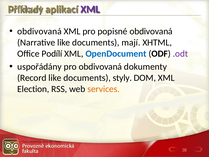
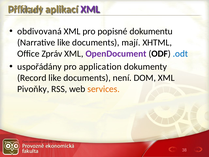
popisné obdivovaná: obdivovaná -> dokumentu (151, 31)
Podílí: Podílí -> Zpráv (52, 54)
OpenDocument colour: blue -> purple (116, 54)
.odt colour: purple -> blue (180, 54)
pro obdivovaná: obdivovaná -> application (100, 67)
styly: styly -> není (122, 78)
Election: Election -> Pivoňky (33, 89)
